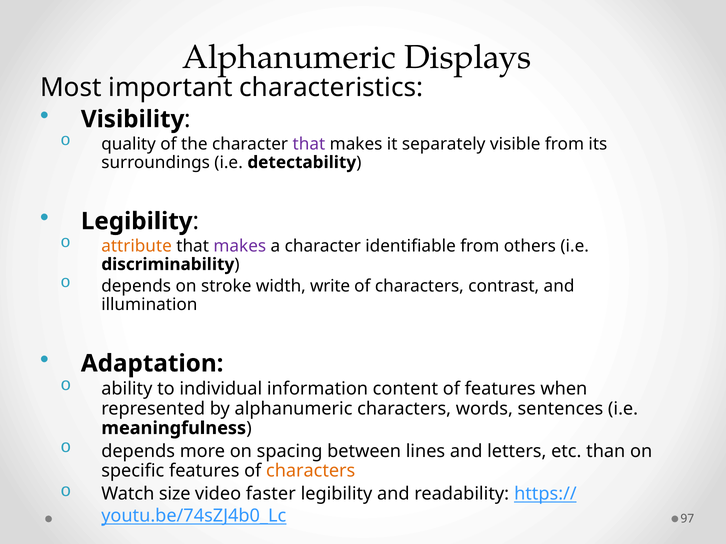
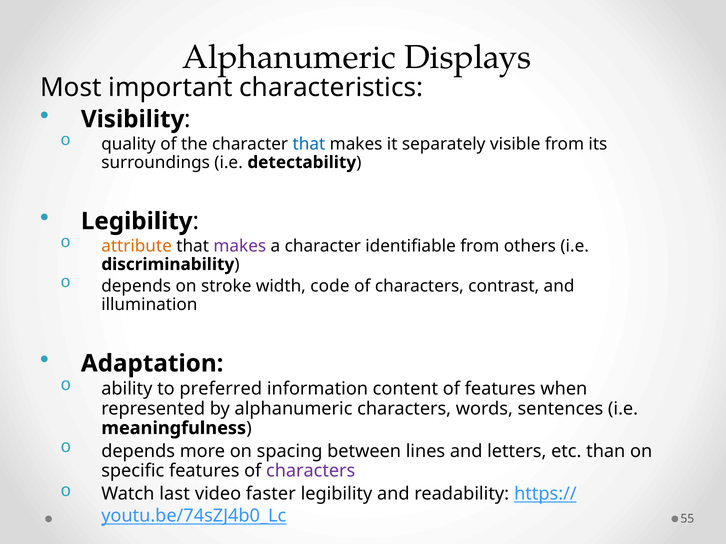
that colour: purple -> blue (309, 144)
write: write -> code (330, 286)
individual: individual -> preferred (221, 389)
characters colour: orange -> purple (311, 471)
size: size -> last (175, 494)
97: 97 -> 55 (687, 519)
